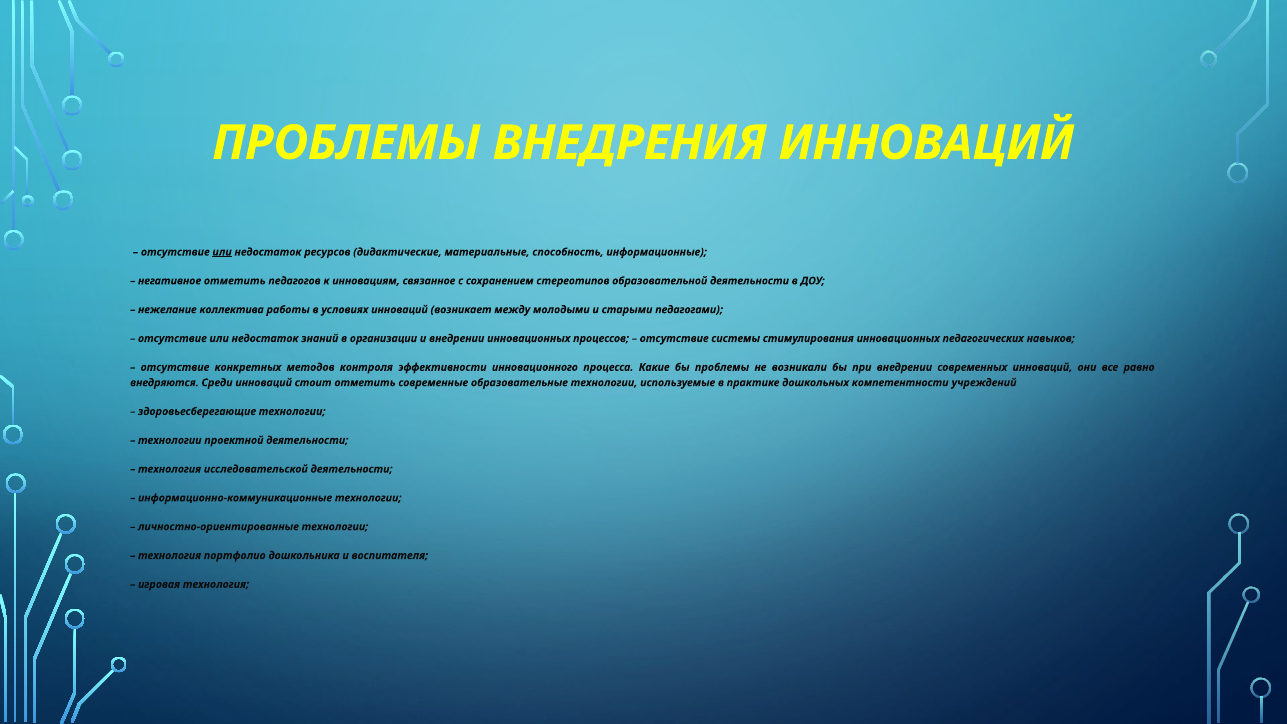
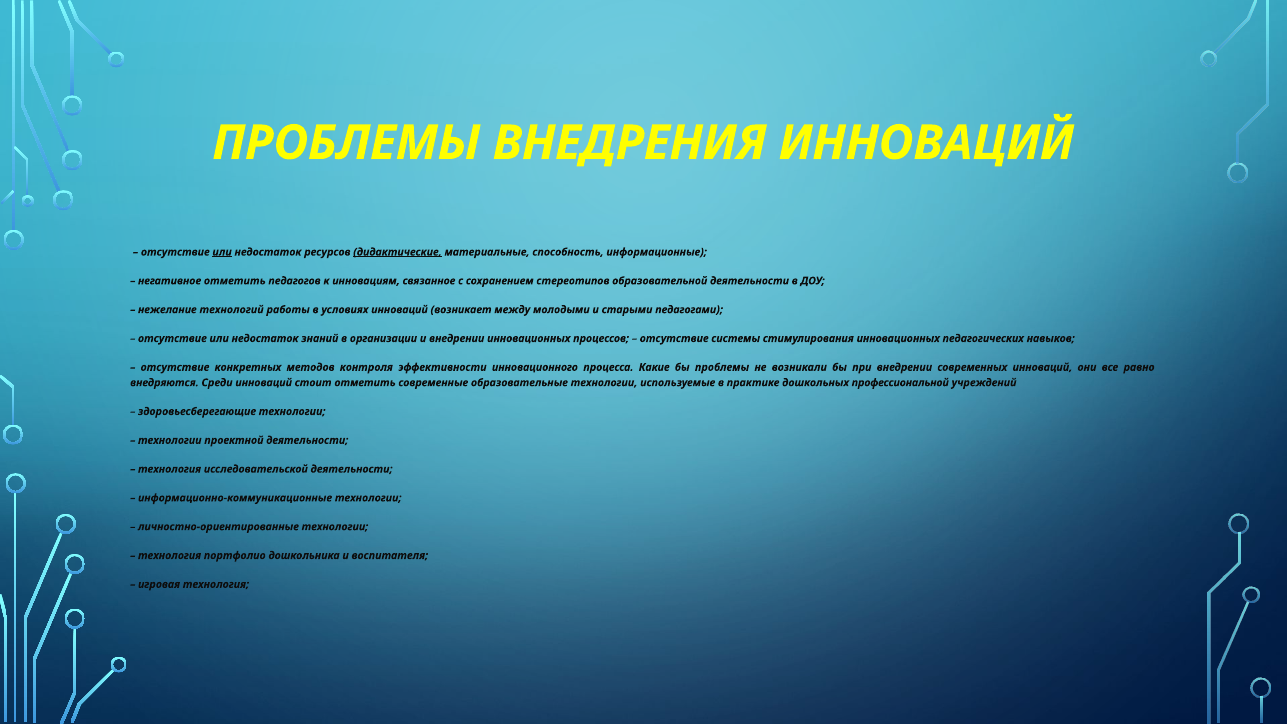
дидактические underline: none -> present (397, 252)
коллектива: коллектива -> технологий (232, 310)
компетентности: компетентности -> профессиональной (900, 383)
